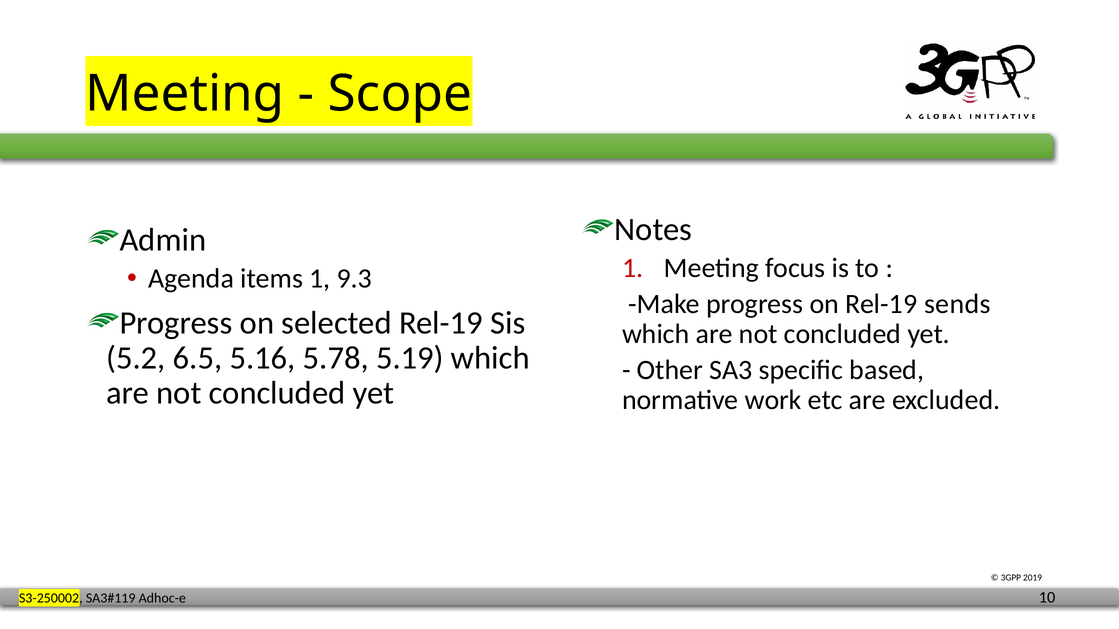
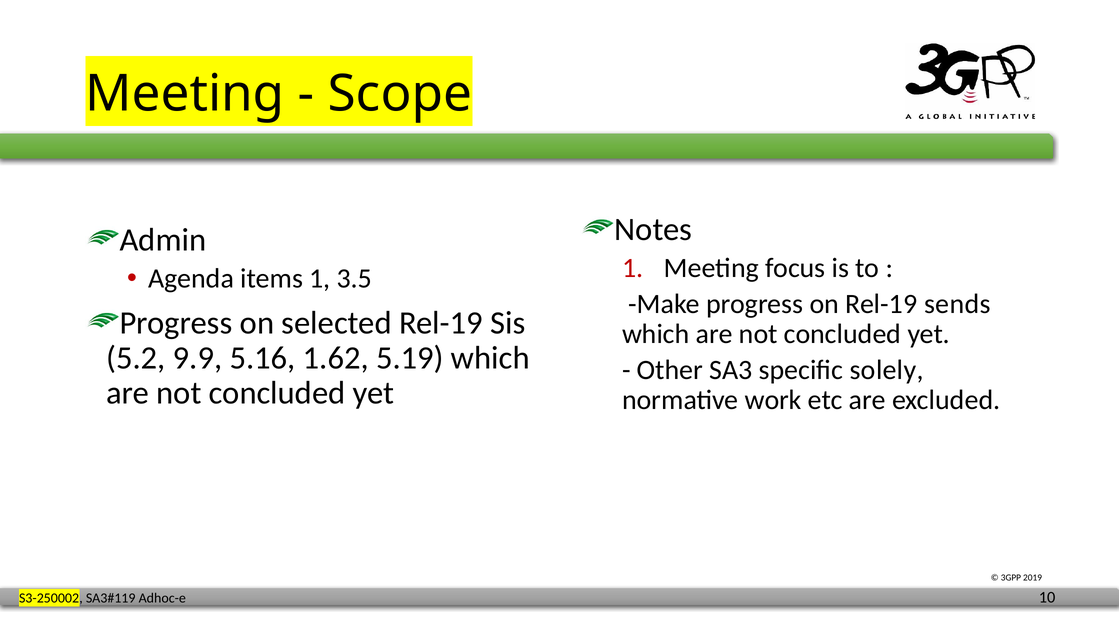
9.3: 9.3 -> 3.5 (354, 279)
6.5: 6.5 -> 9.9 (198, 358)
5.78: 5.78 -> 1.62 (336, 358)
based: based -> solely (887, 370)
